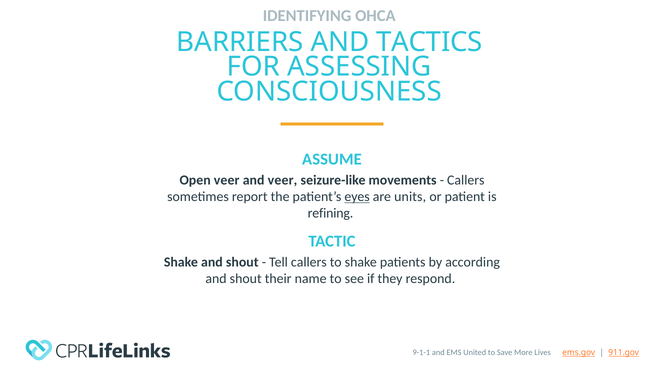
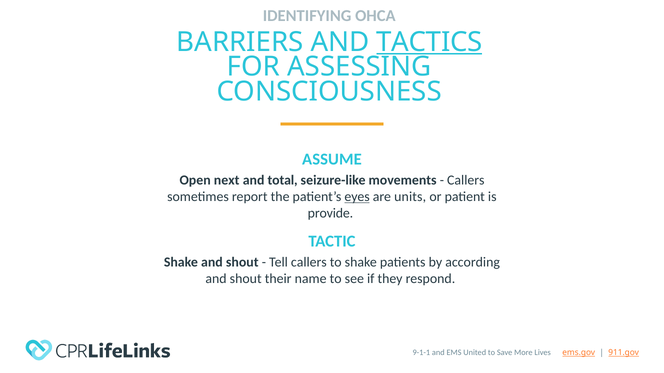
TACTICS underline: none -> present (429, 42)
Open veer: veer -> next (227, 180)
and veer: veer -> total (283, 180)
refining: refining -> provide (330, 214)
